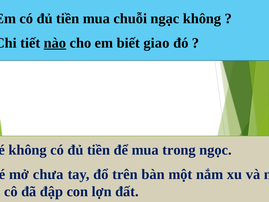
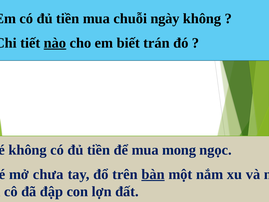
ngạc: ngạc -> ngày (165, 18)
giao: giao -> trán (157, 43)
trong: trong -> mong (179, 150)
bàn underline: none -> present (153, 174)
